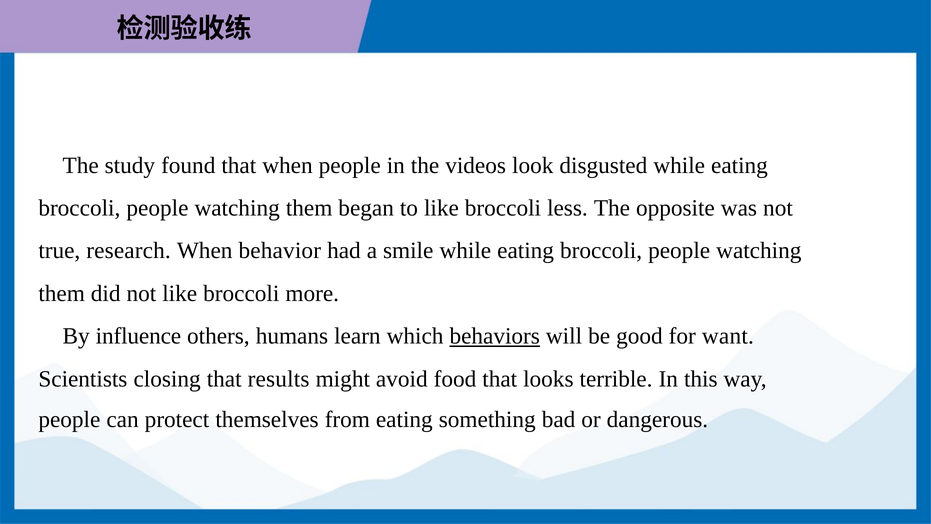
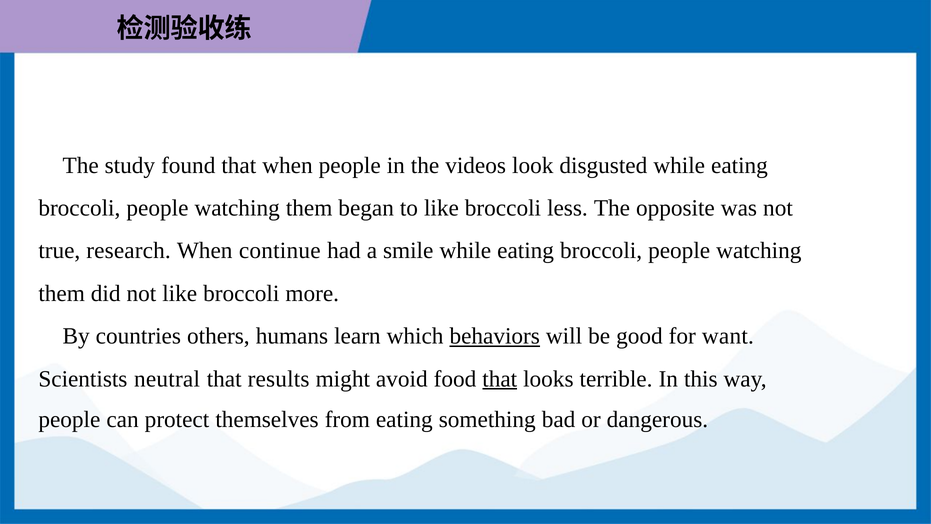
behavior: behavior -> continue (280, 251)
influence: influence -> countries (138, 336)
closing: closing -> neutral (167, 379)
that underline: none -> present (500, 379)
